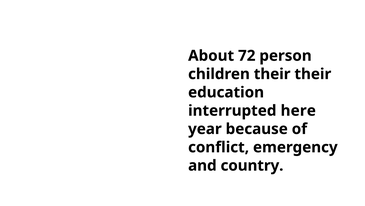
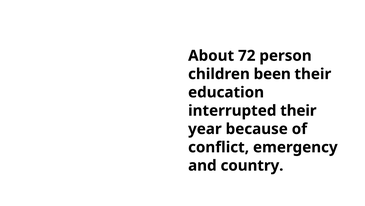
children their: their -> been (272, 74)
interrupted here: here -> their (298, 110)
